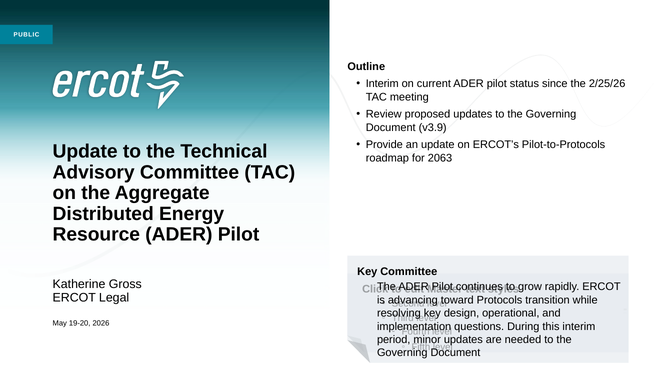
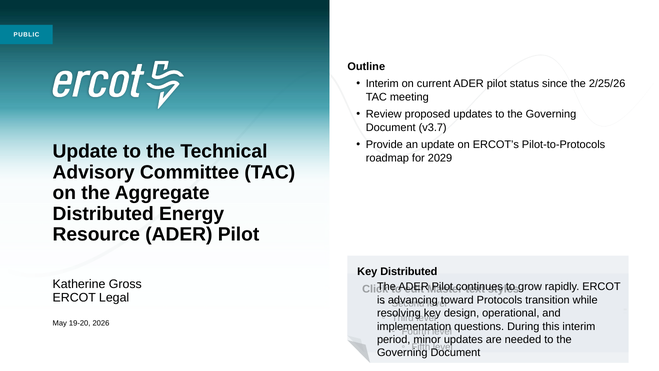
v3.9: v3.9 -> v3.7 (433, 127)
2063: 2063 -> 2029 (440, 158)
Key Committee: Committee -> Distributed (409, 271)
